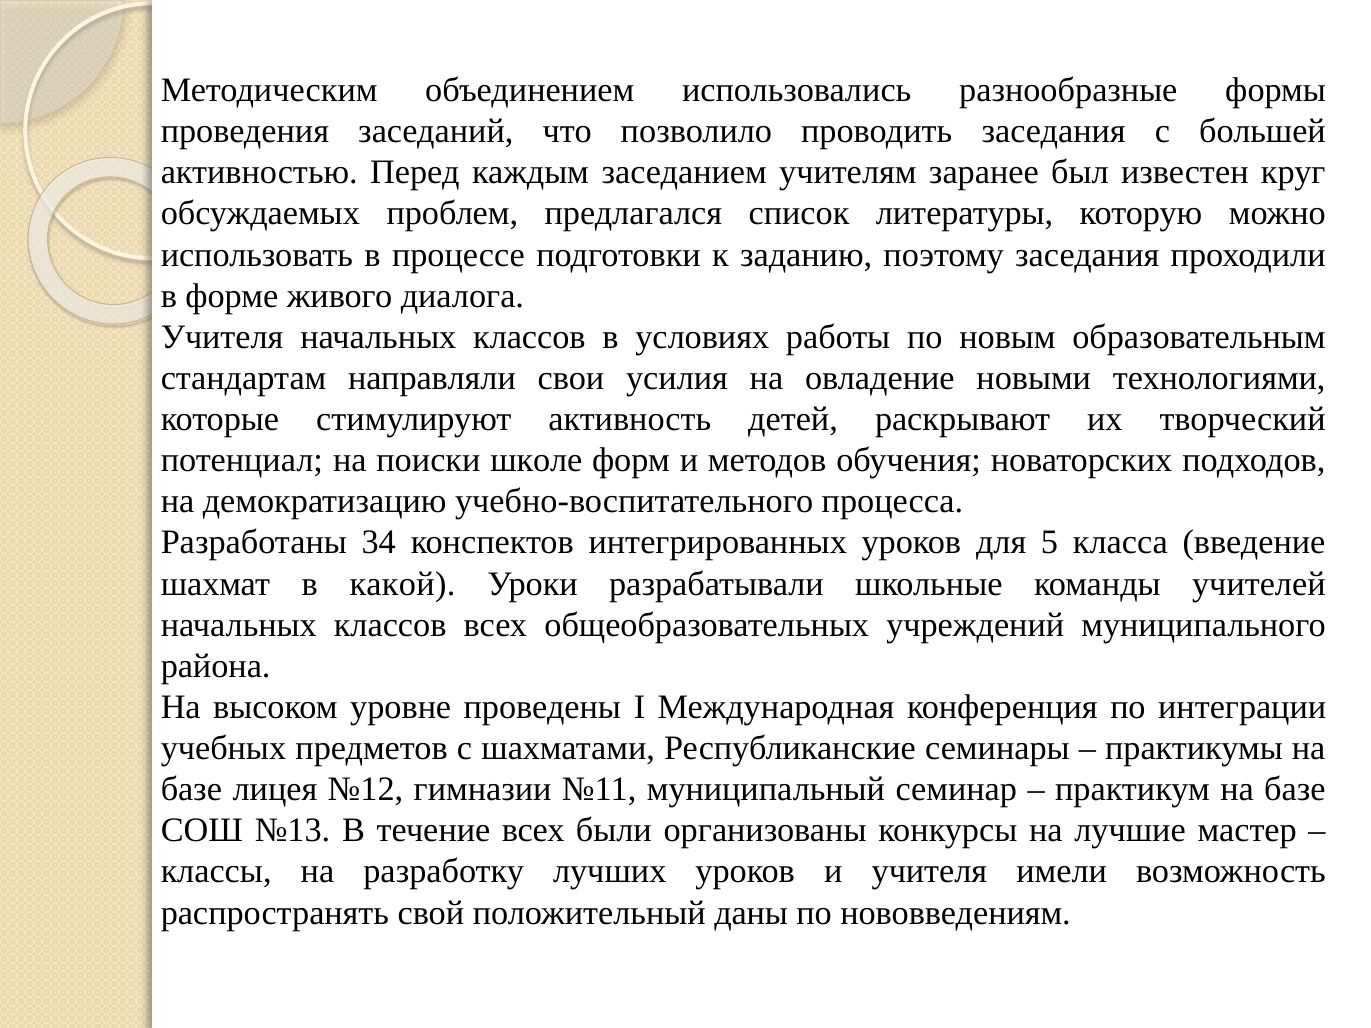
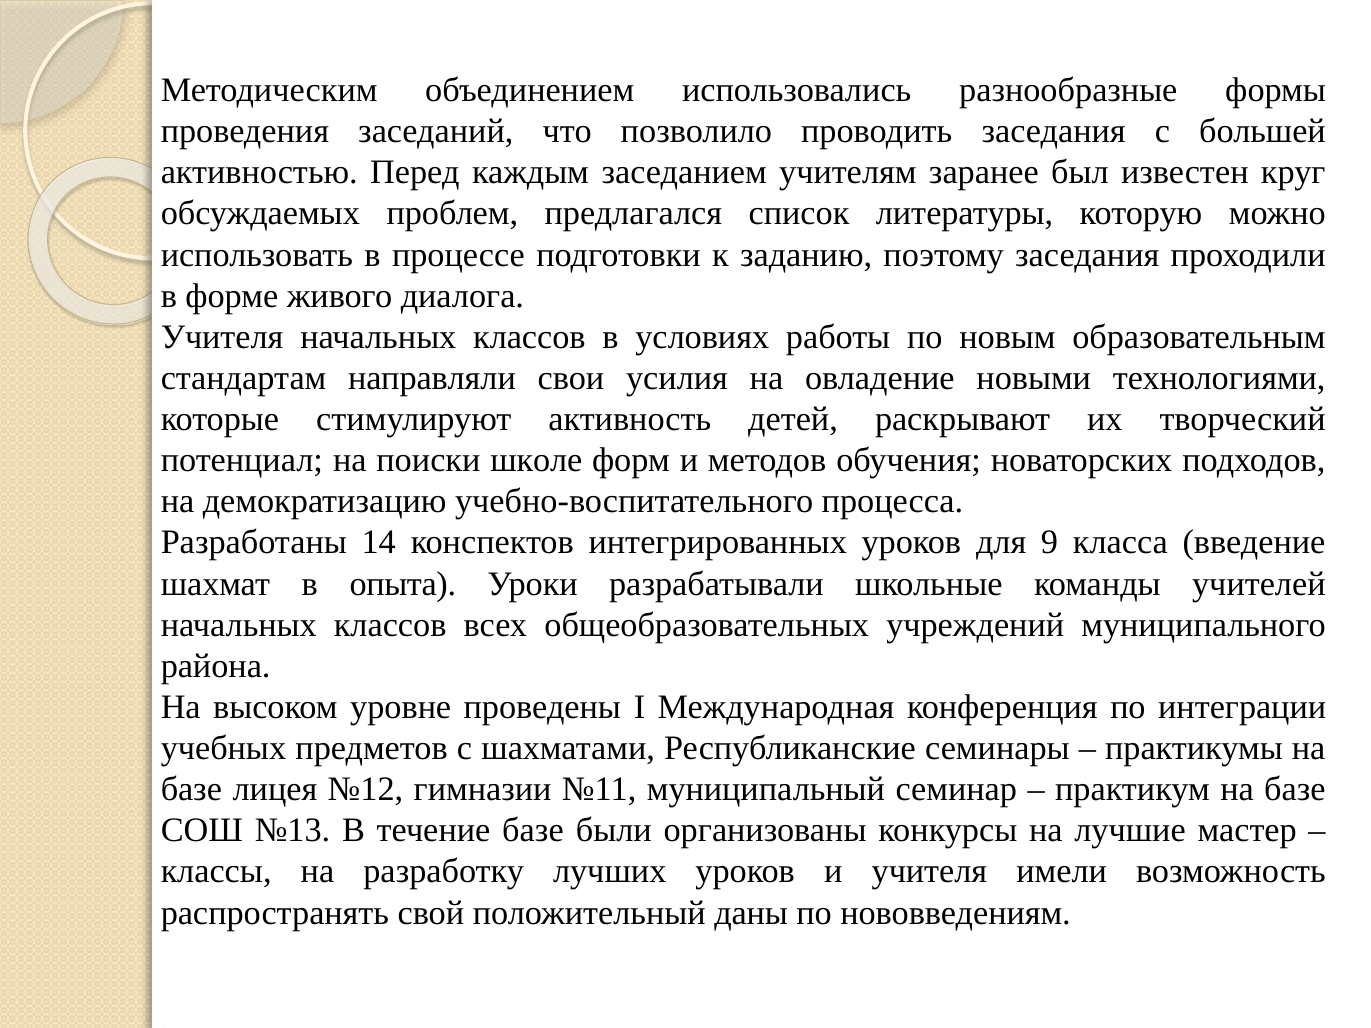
34: 34 -> 14 (379, 543)
5: 5 -> 9 (1049, 543)
какой: какой -> опыта (403, 584)
течение всех: всех -> базе (533, 831)
